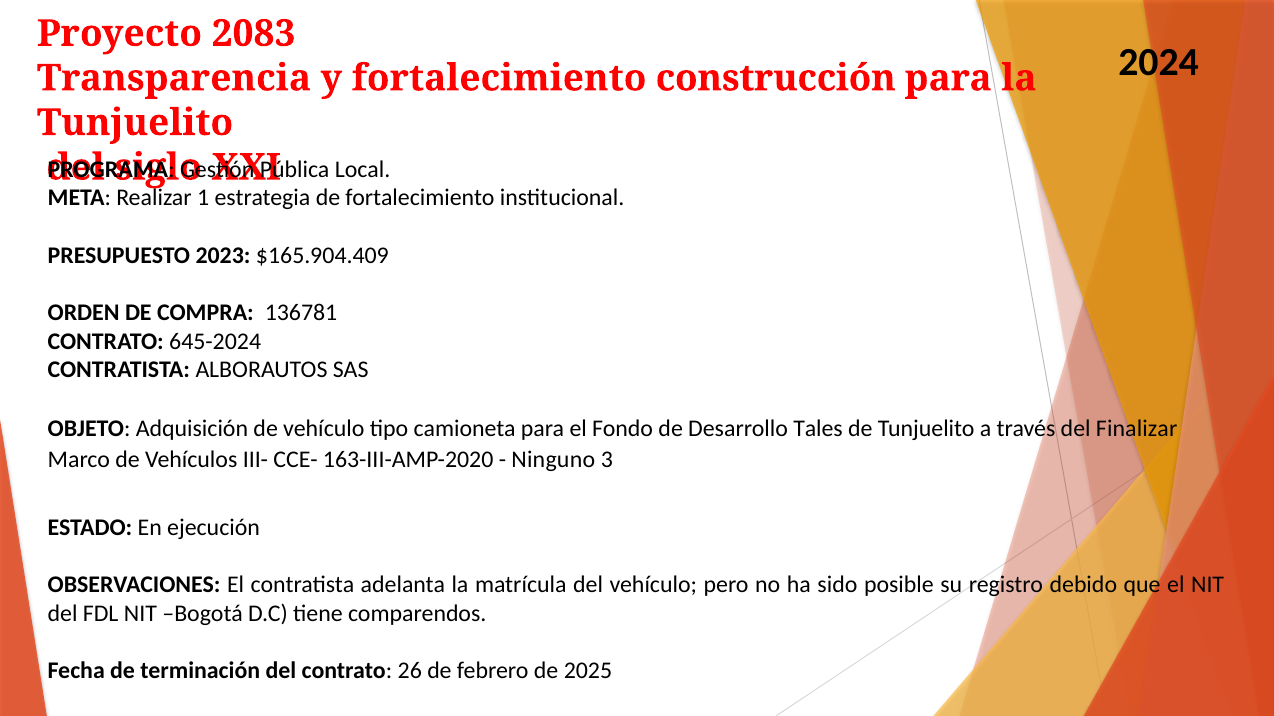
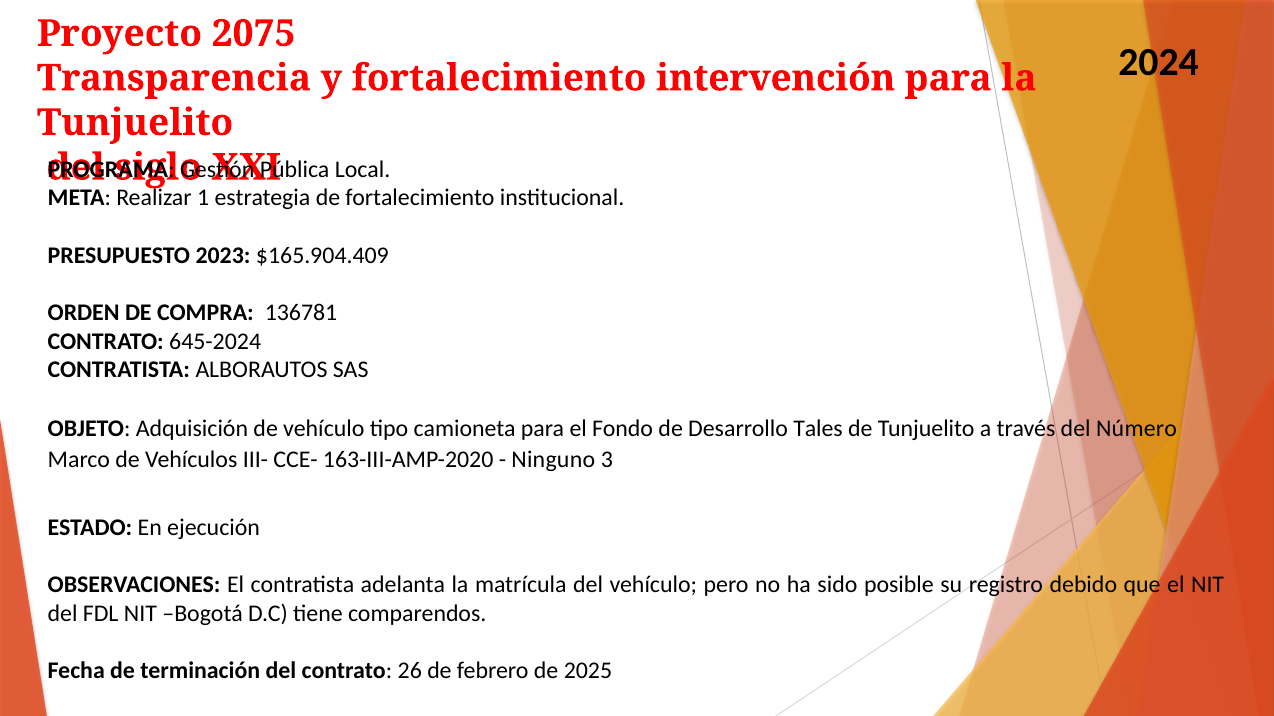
2083: 2083 -> 2075 (253, 34)
construcción: construcción -> intervención (776, 78)
Finalizar: Finalizar -> Número (1137, 429)
